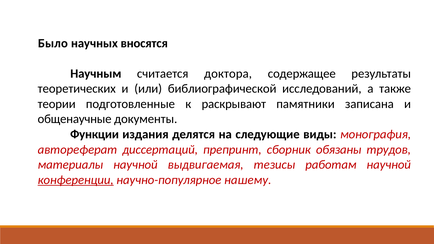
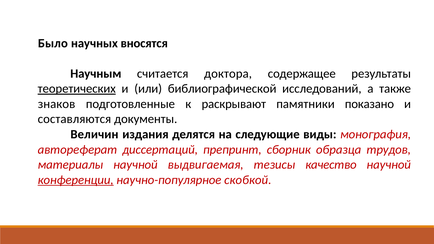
теоретических underline: none -> present (77, 89)
теории: теории -> знаков (57, 104)
записана: записана -> показано (369, 104)
общенаучные: общенаучные -> составляются (74, 119)
Функции: Функции -> Величин (94, 134)
обязаны: обязаны -> образца (339, 150)
работам: работам -> качество (331, 165)
нашему: нашему -> скобкой (248, 180)
